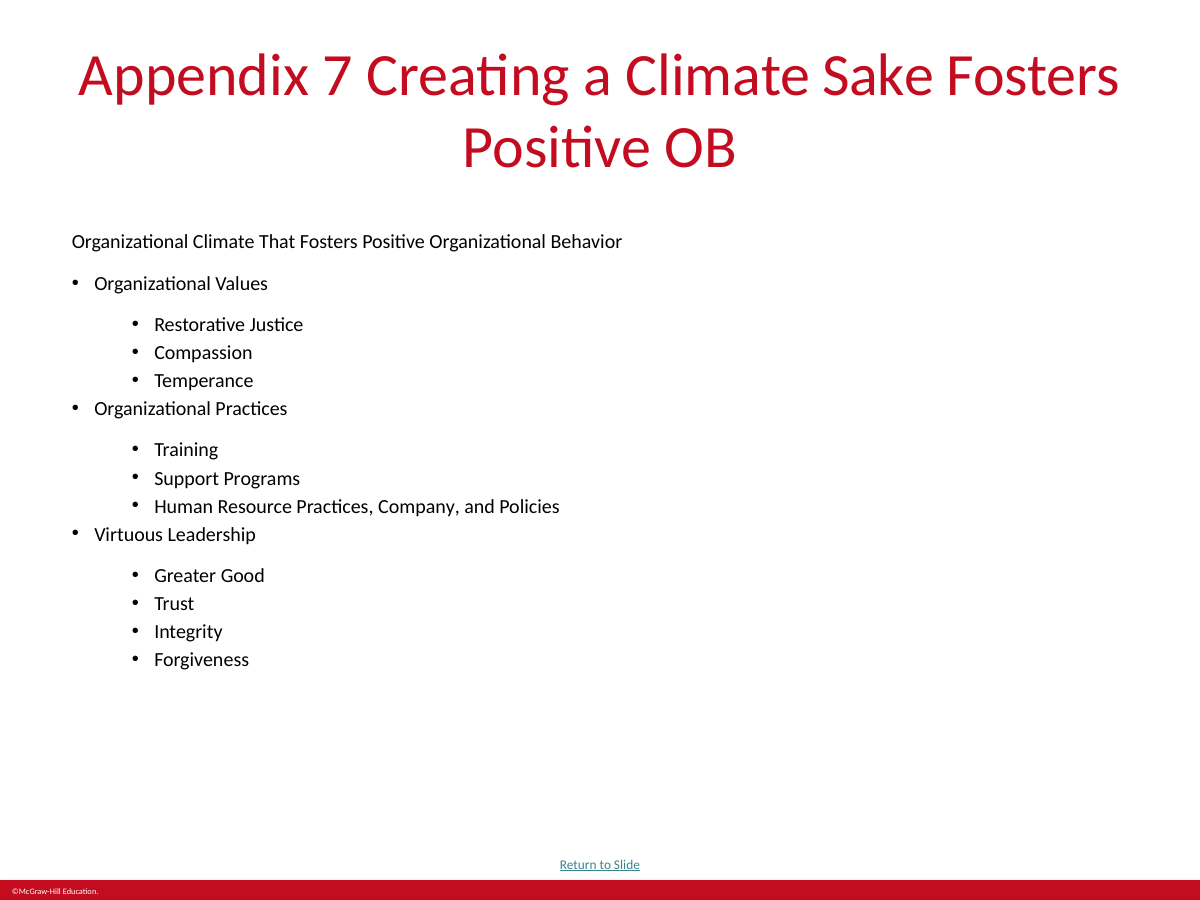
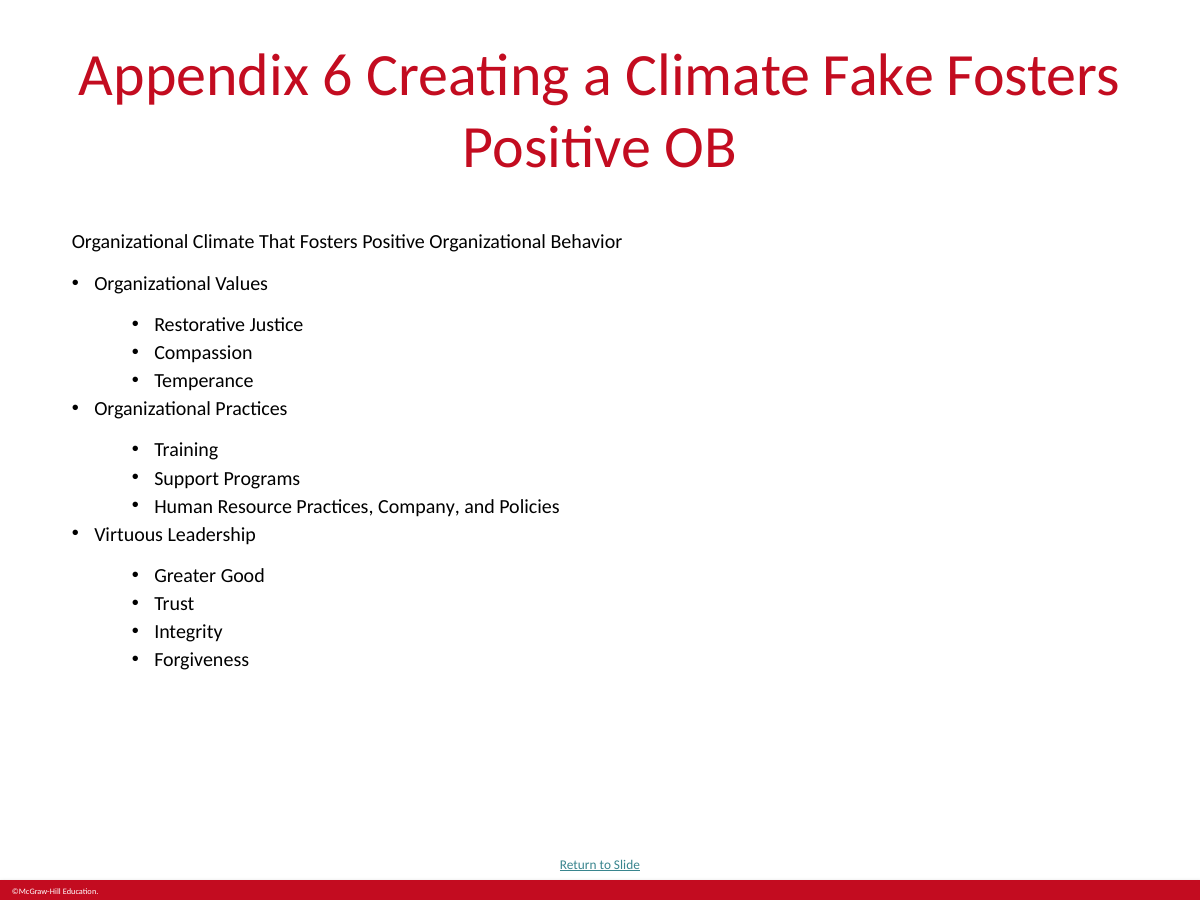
7: 7 -> 6 (338, 76)
Sake: Sake -> Fake (879, 76)
